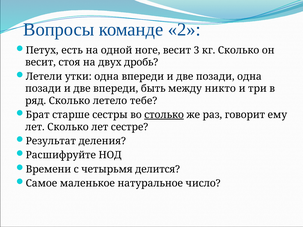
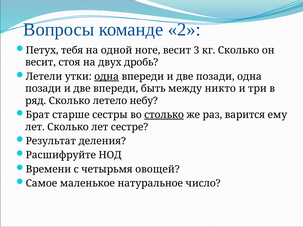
есть: есть -> тебя (72, 50)
одна underline: none -> present (107, 77)
тебе: тебе -> небу (144, 101)
говорит: говорит -> варится (245, 115)
делится: делится -> овощей (157, 169)
